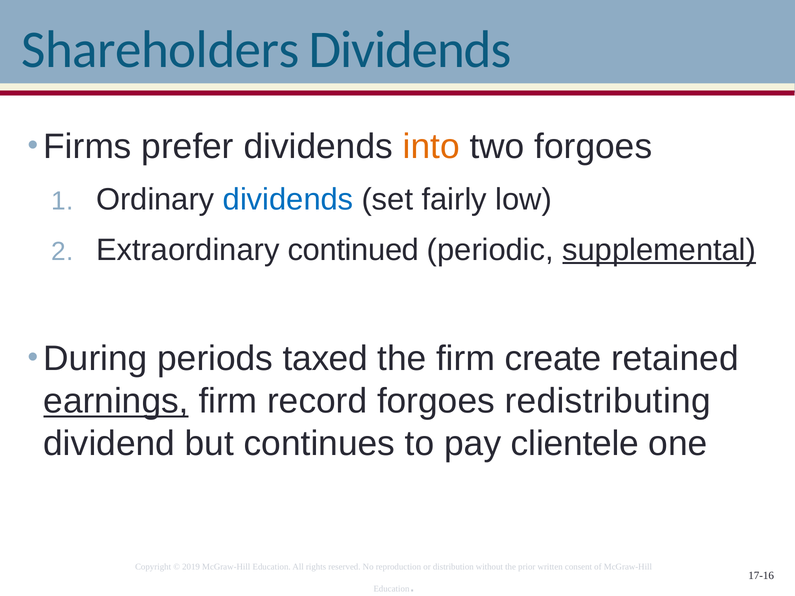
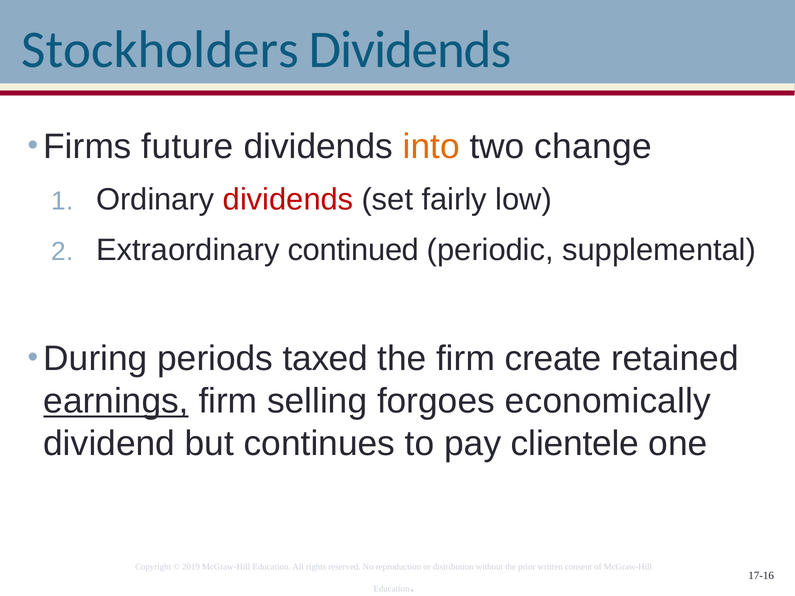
Shareholders: Shareholders -> Stockholders (160, 50)
prefer: prefer -> future (187, 147)
two forgoes: forgoes -> change (593, 147)
dividends colour: blue -> red (288, 200)
supplemental underline: present -> none (659, 250)
record: record -> selling (317, 401)
redistributing: redistributing -> economically (608, 401)
